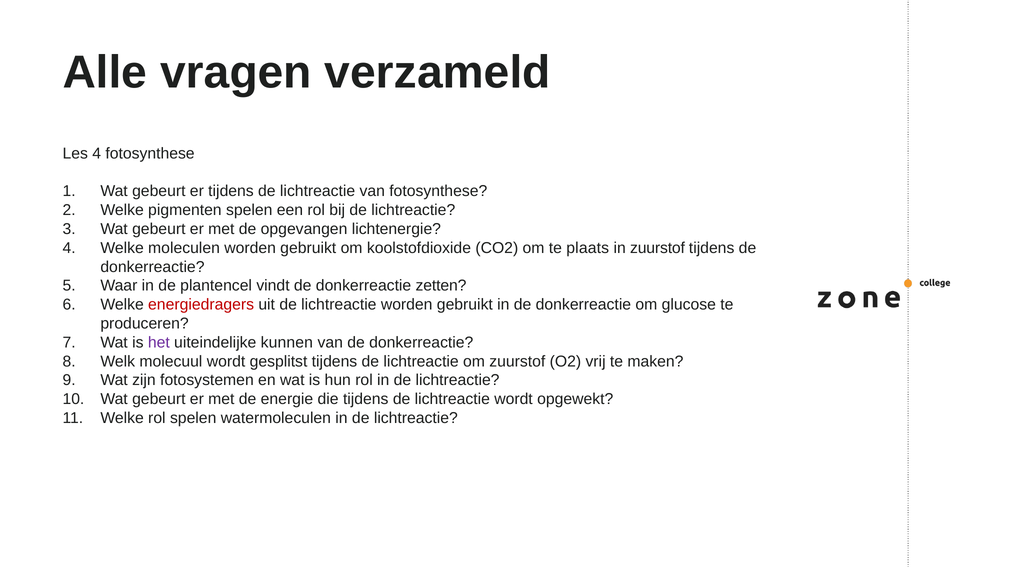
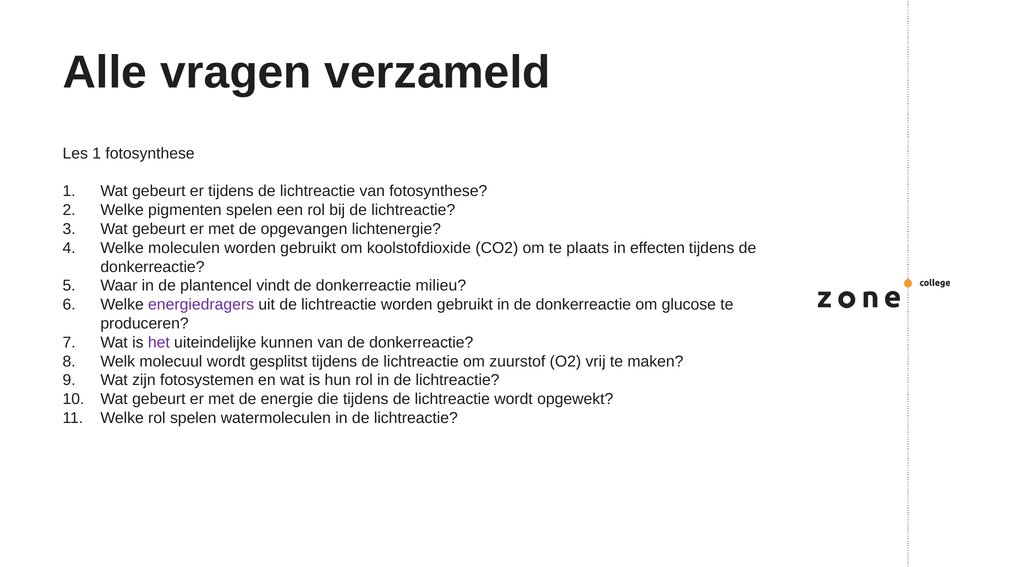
Les 4: 4 -> 1 (97, 154)
in zuurstof: zuurstof -> effecten (657, 248)
zetten: zetten -> milieu (441, 286)
energiedragers colour: red -> purple (201, 305)
